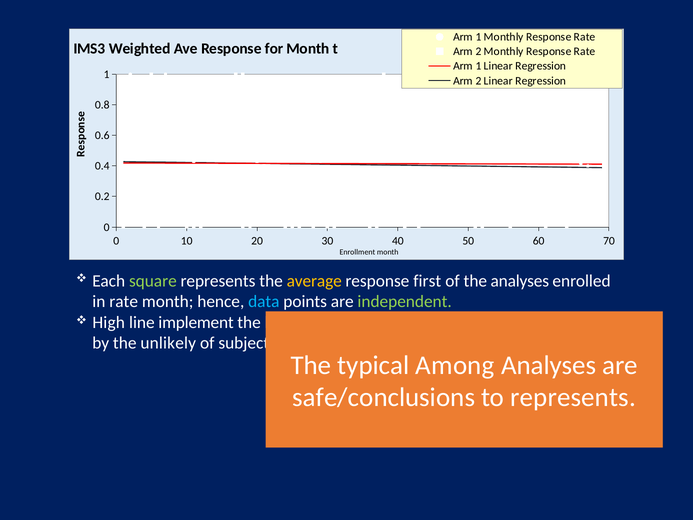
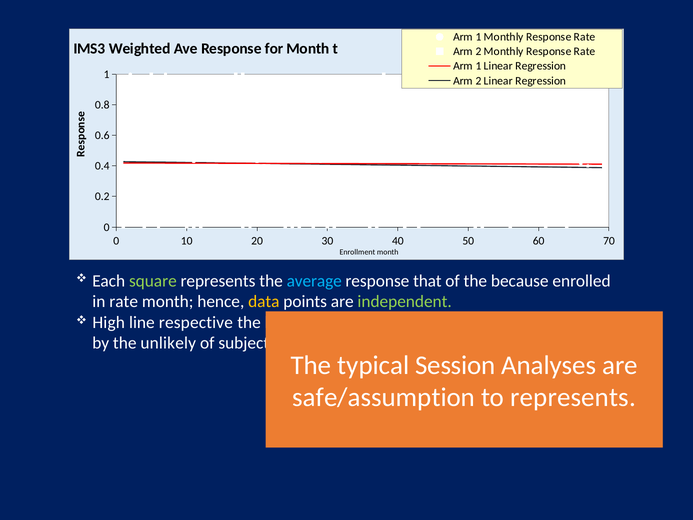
average colour: yellow -> light blue (314, 281)
first: first -> that (427, 281)
the analyses: analyses -> because (520, 281)
data colour: light blue -> yellow (264, 301)
line implement: implement -> respective (196, 322)
Among: Among -> Session (455, 365)
safe/conclusions: safe/conclusions -> safe/assumption (384, 397)
